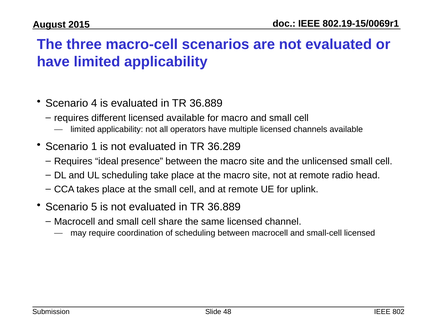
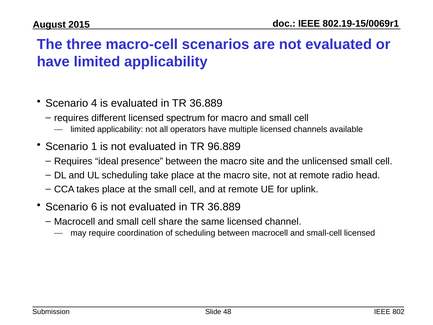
licensed available: available -> spectrum (186, 118)
36.289: 36.289 -> 96.889 (224, 147)
5: 5 -> 6 (94, 207)
